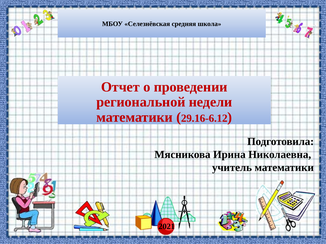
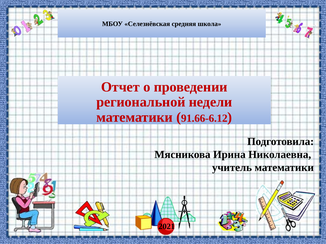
29.16-6.12: 29.16-6.12 -> 91.66-6.12 (204, 118)
